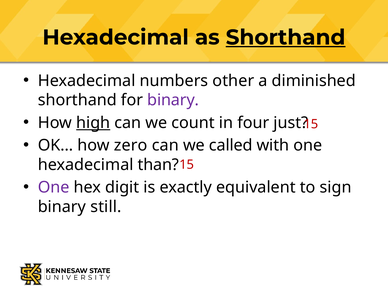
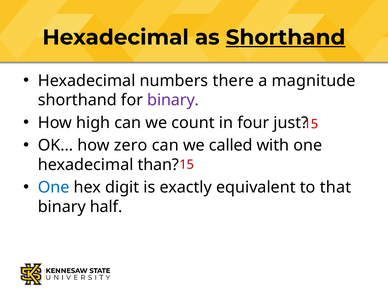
other: other -> there (233, 81)
diminished: diminished -> magnitude (314, 81)
high underline: present -> none (93, 123)
One colour: purple -> blue (54, 187)
sign: sign -> that (336, 187)
still: still -> half (106, 207)
